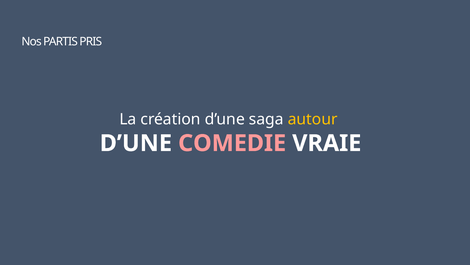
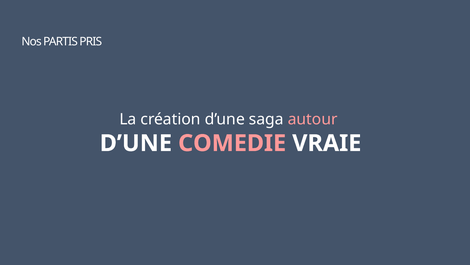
autour colour: yellow -> pink (313, 119)
